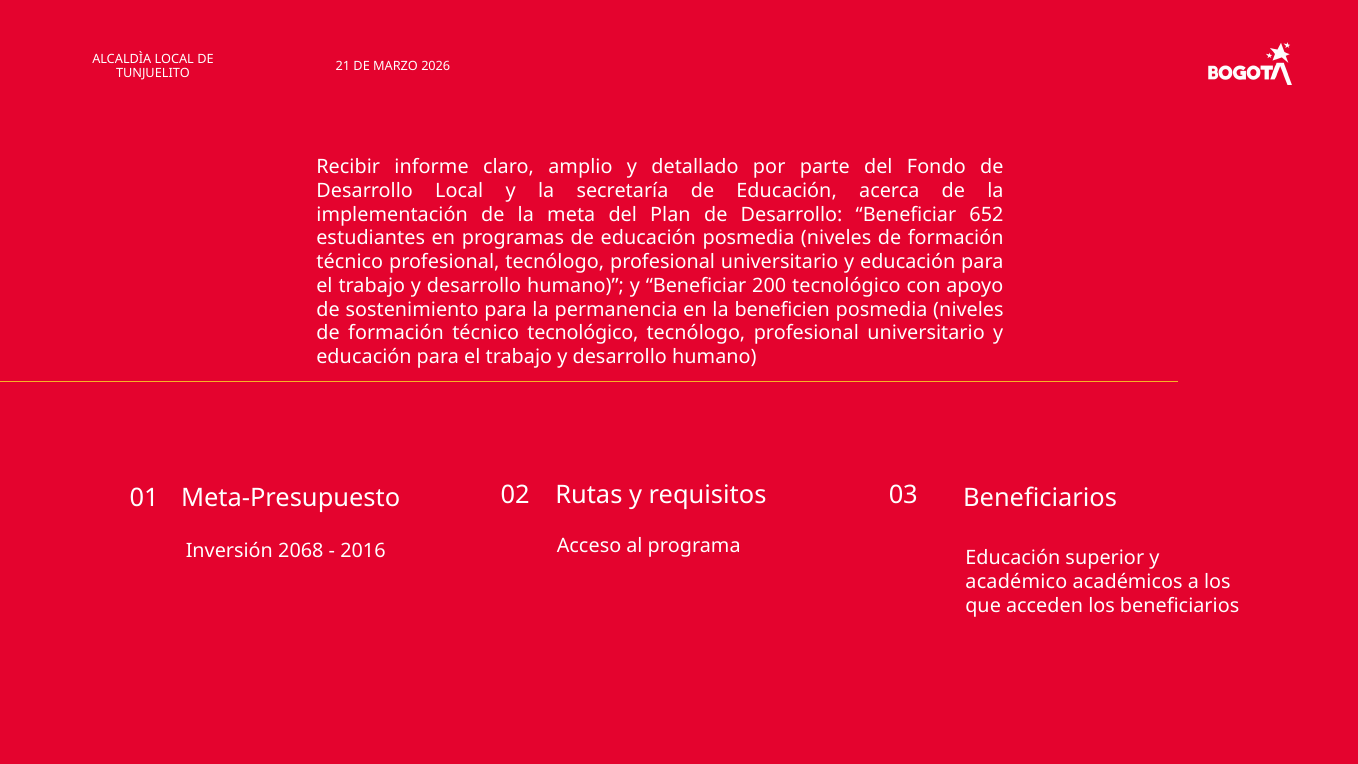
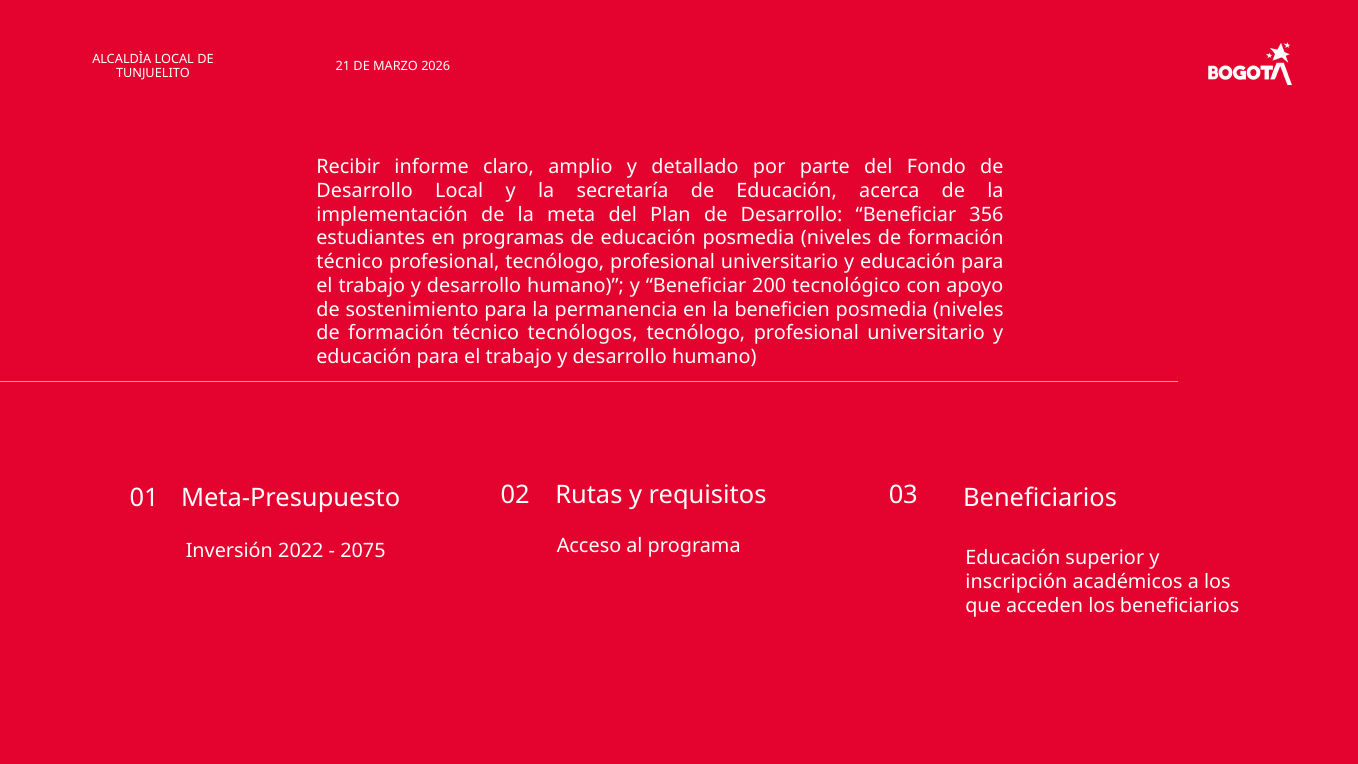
652: 652 -> 356 (986, 214)
técnico tecnológico: tecnológico -> tecnólogos (583, 333)
2068: 2068 -> 2022 (301, 551)
2016: 2016 -> 2075 (363, 551)
académico: académico -> inscripción (1016, 582)
